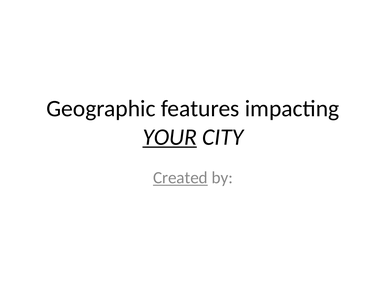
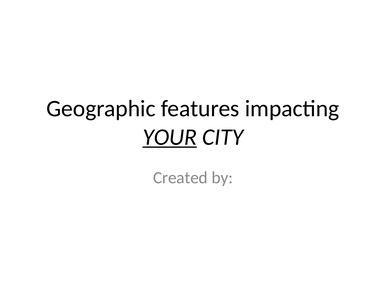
Created underline: present -> none (180, 177)
